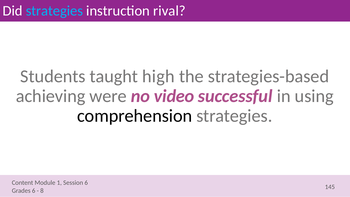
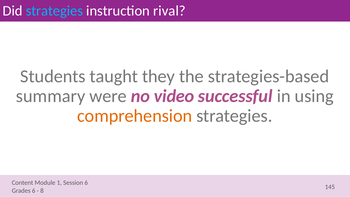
high: high -> they (159, 76)
achieving: achieving -> summary (51, 96)
comprehension colour: black -> orange (135, 116)
